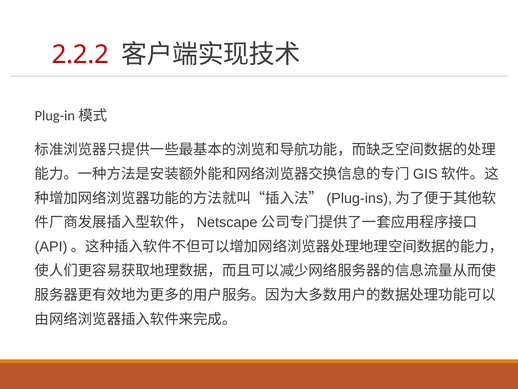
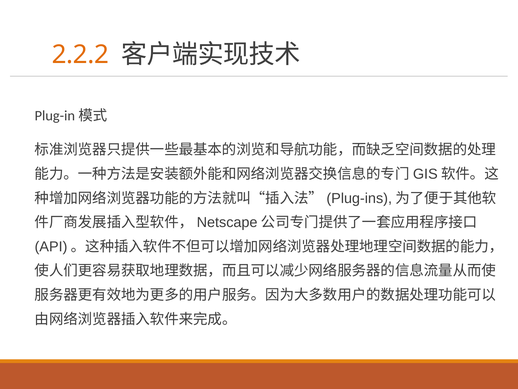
2.2.2 colour: red -> orange (80, 55)
